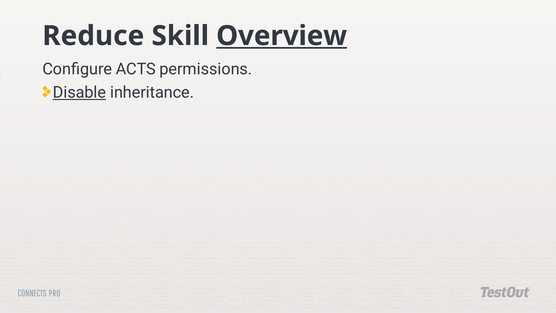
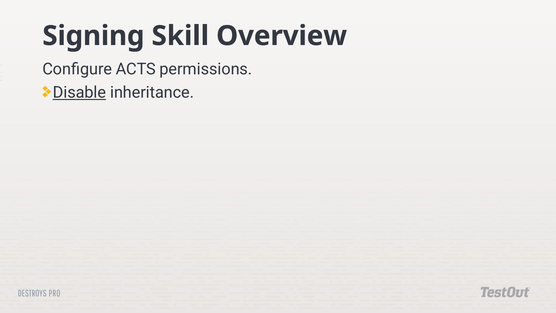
Reduce: Reduce -> Signing (93, 36)
Overview underline: present -> none (282, 36)
CONNECTS: CONNECTS -> DESTROYS (32, 293)
